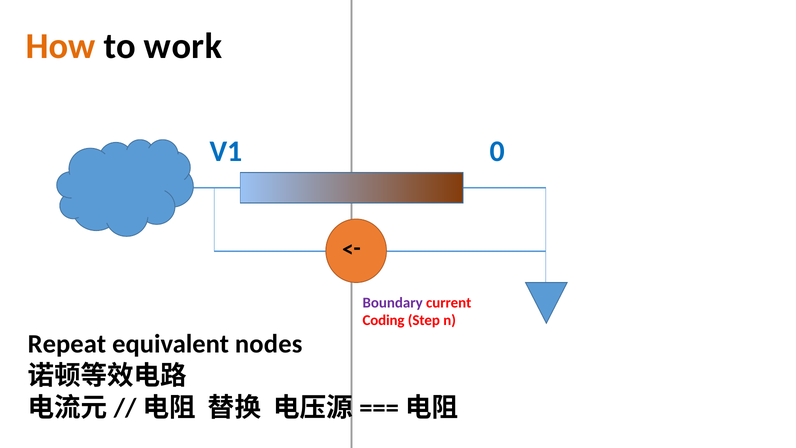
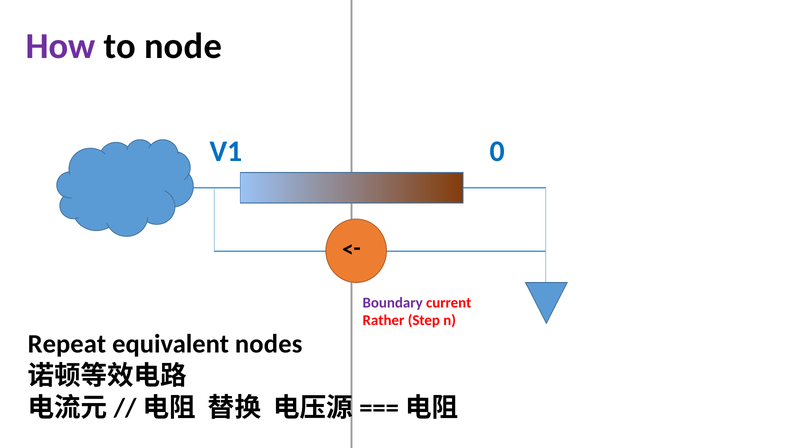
How colour: orange -> purple (61, 46)
work: work -> node (183, 46)
Coding: Coding -> Rather (383, 320)
